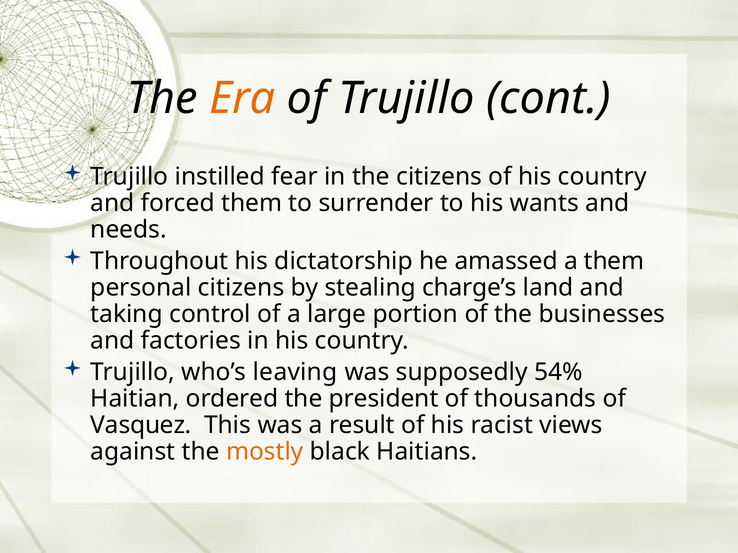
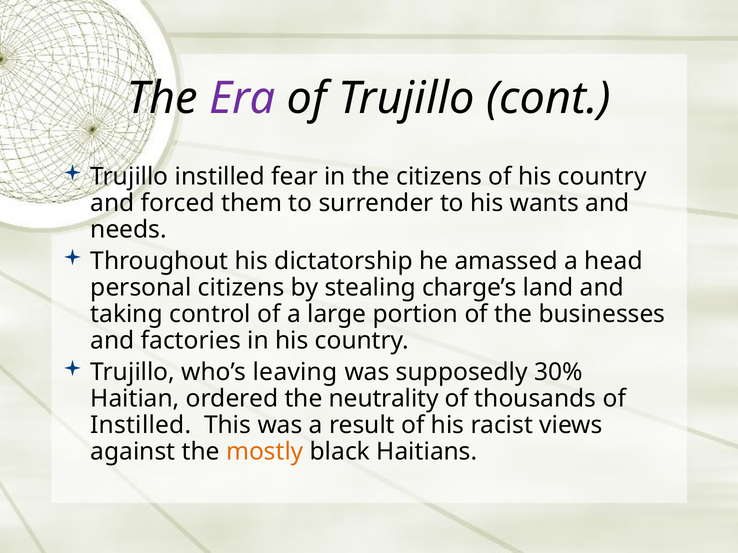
Era colour: orange -> purple (242, 98)
a them: them -> head (614, 261)
54%: 54% -> 30% (558, 372)
president: president -> neutrality (384, 399)
Vasquez: Vasquez -> Instilled (141, 426)
